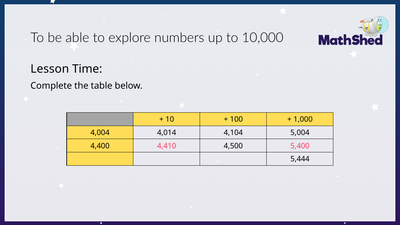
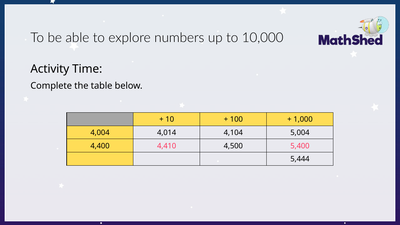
Lesson: Lesson -> Activity (50, 69)
